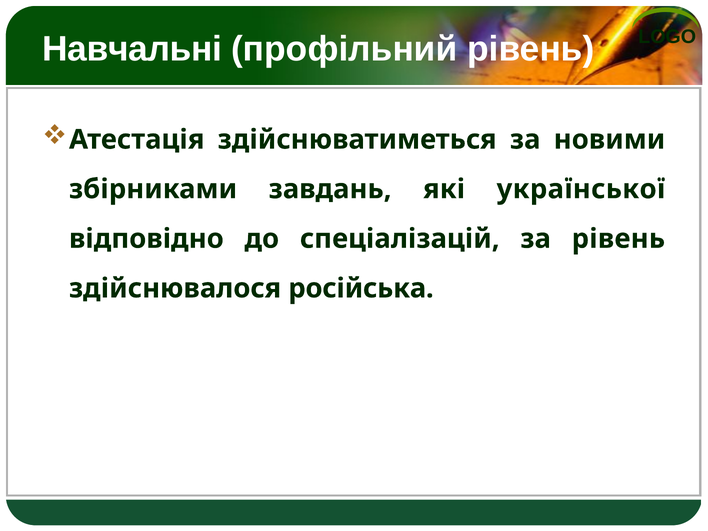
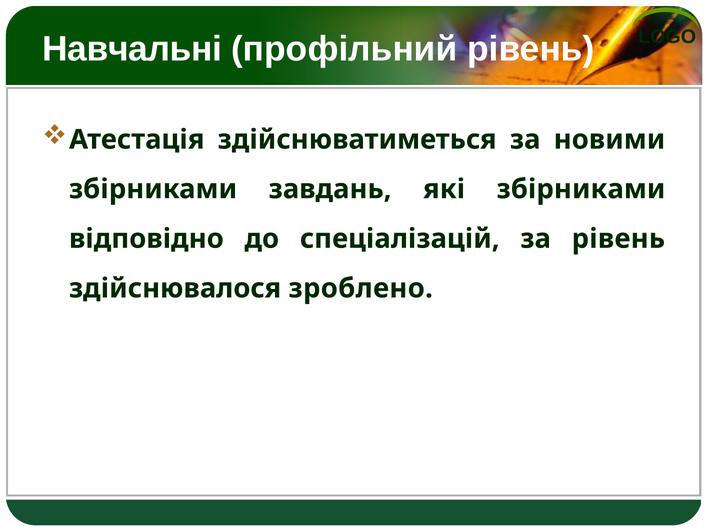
які української: української -> збірниками (581, 189)
російська: російська -> зроблено (361, 288)
